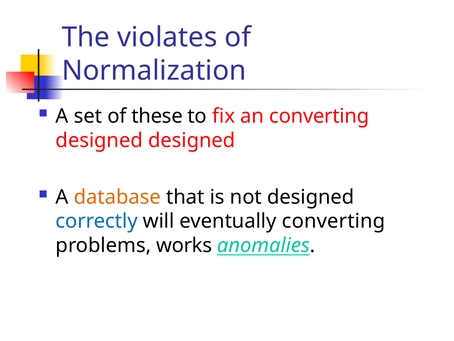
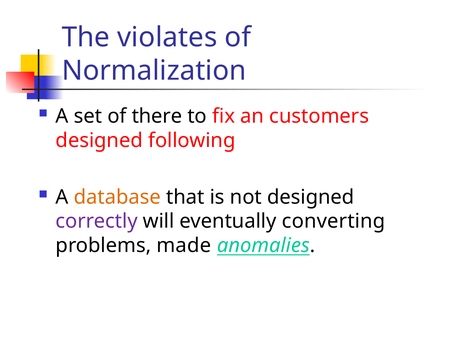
these: these -> there (157, 116)
an converting: converting -> customers (319, 116)
designed designed: designed -> following (192, 140)
correctly colour: blue -> purple (97, 221)
works: works -> made (184, 245)
